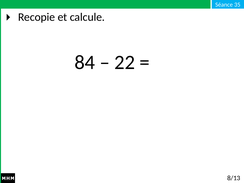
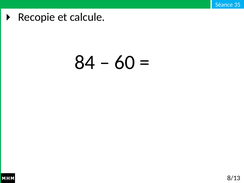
22: 22 -> 60 (125, 62)
